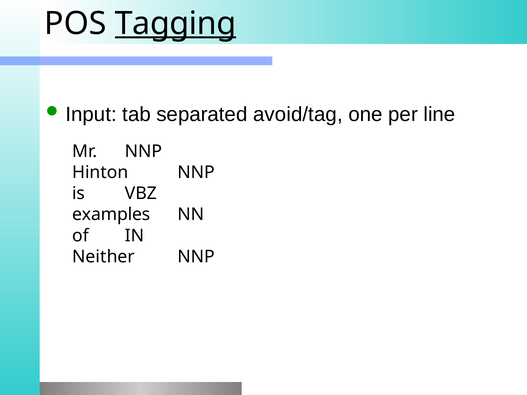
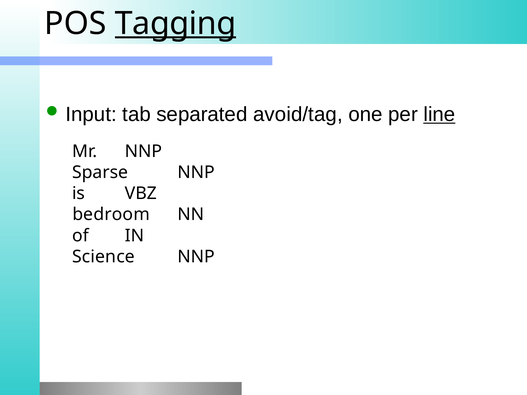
line underline: none -> present (439, 114)
Hinton: Hinton -> Sparse (100, 172)
examples: examples -> bedroom (111, 215)
Neither: Neither -> Science (104, 257)
